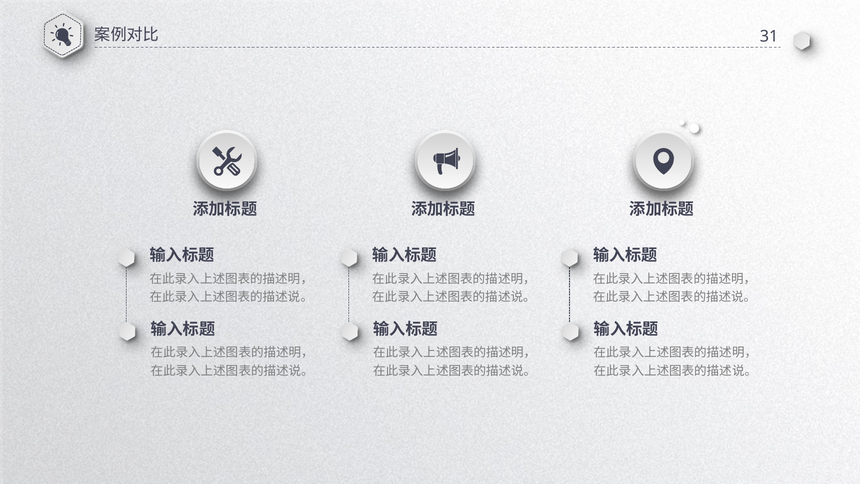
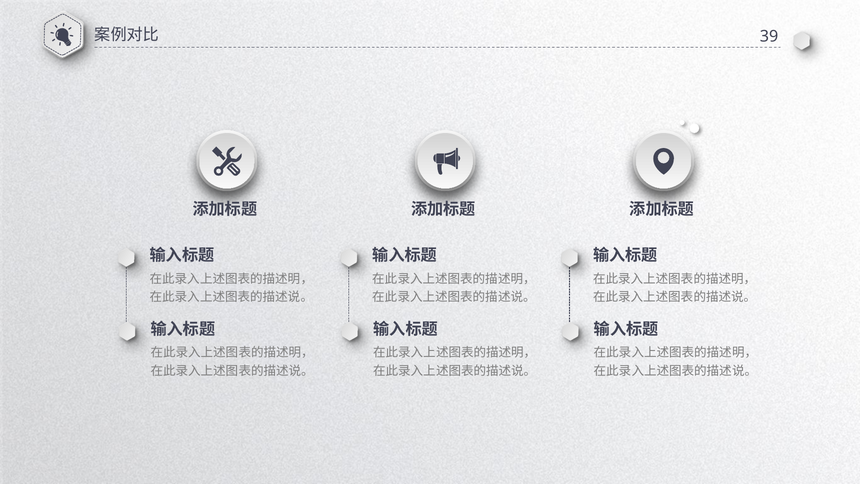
31: 31 -> 39 (769, 37)
